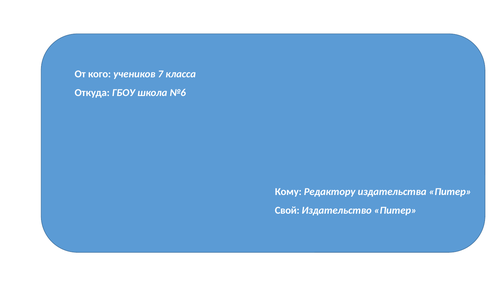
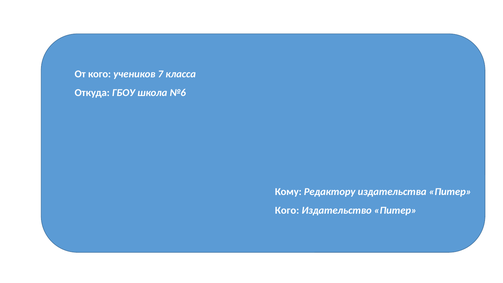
Свой: Свой -> Кого (287, 210)
